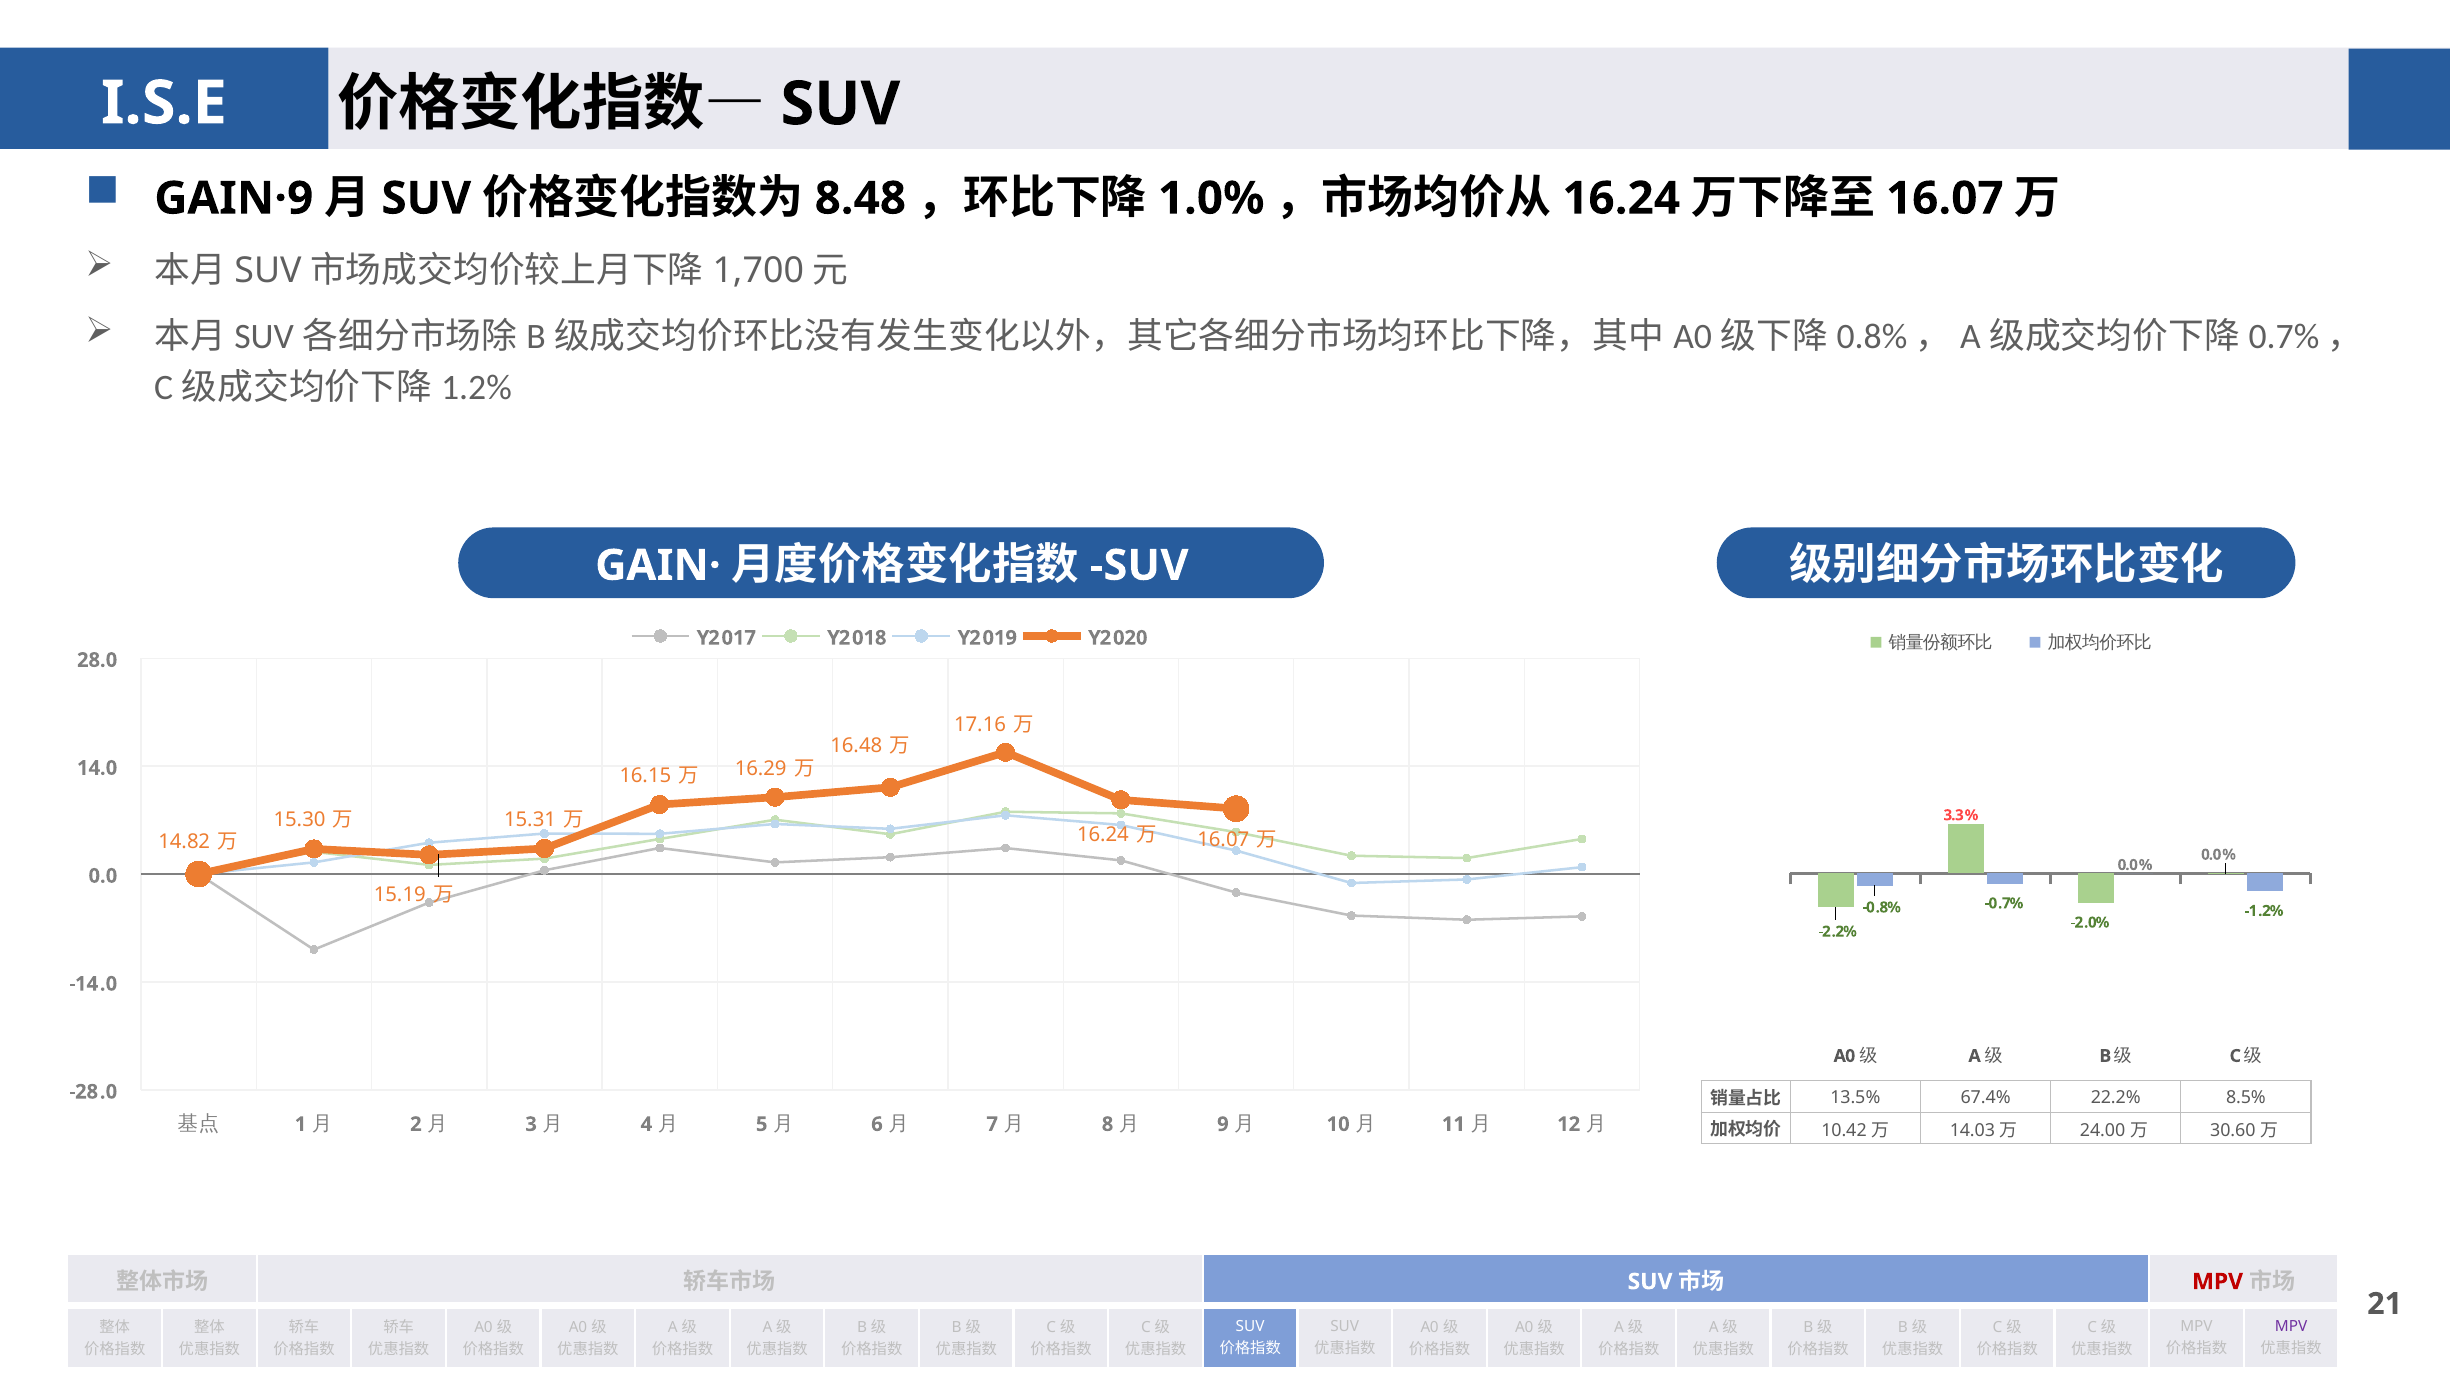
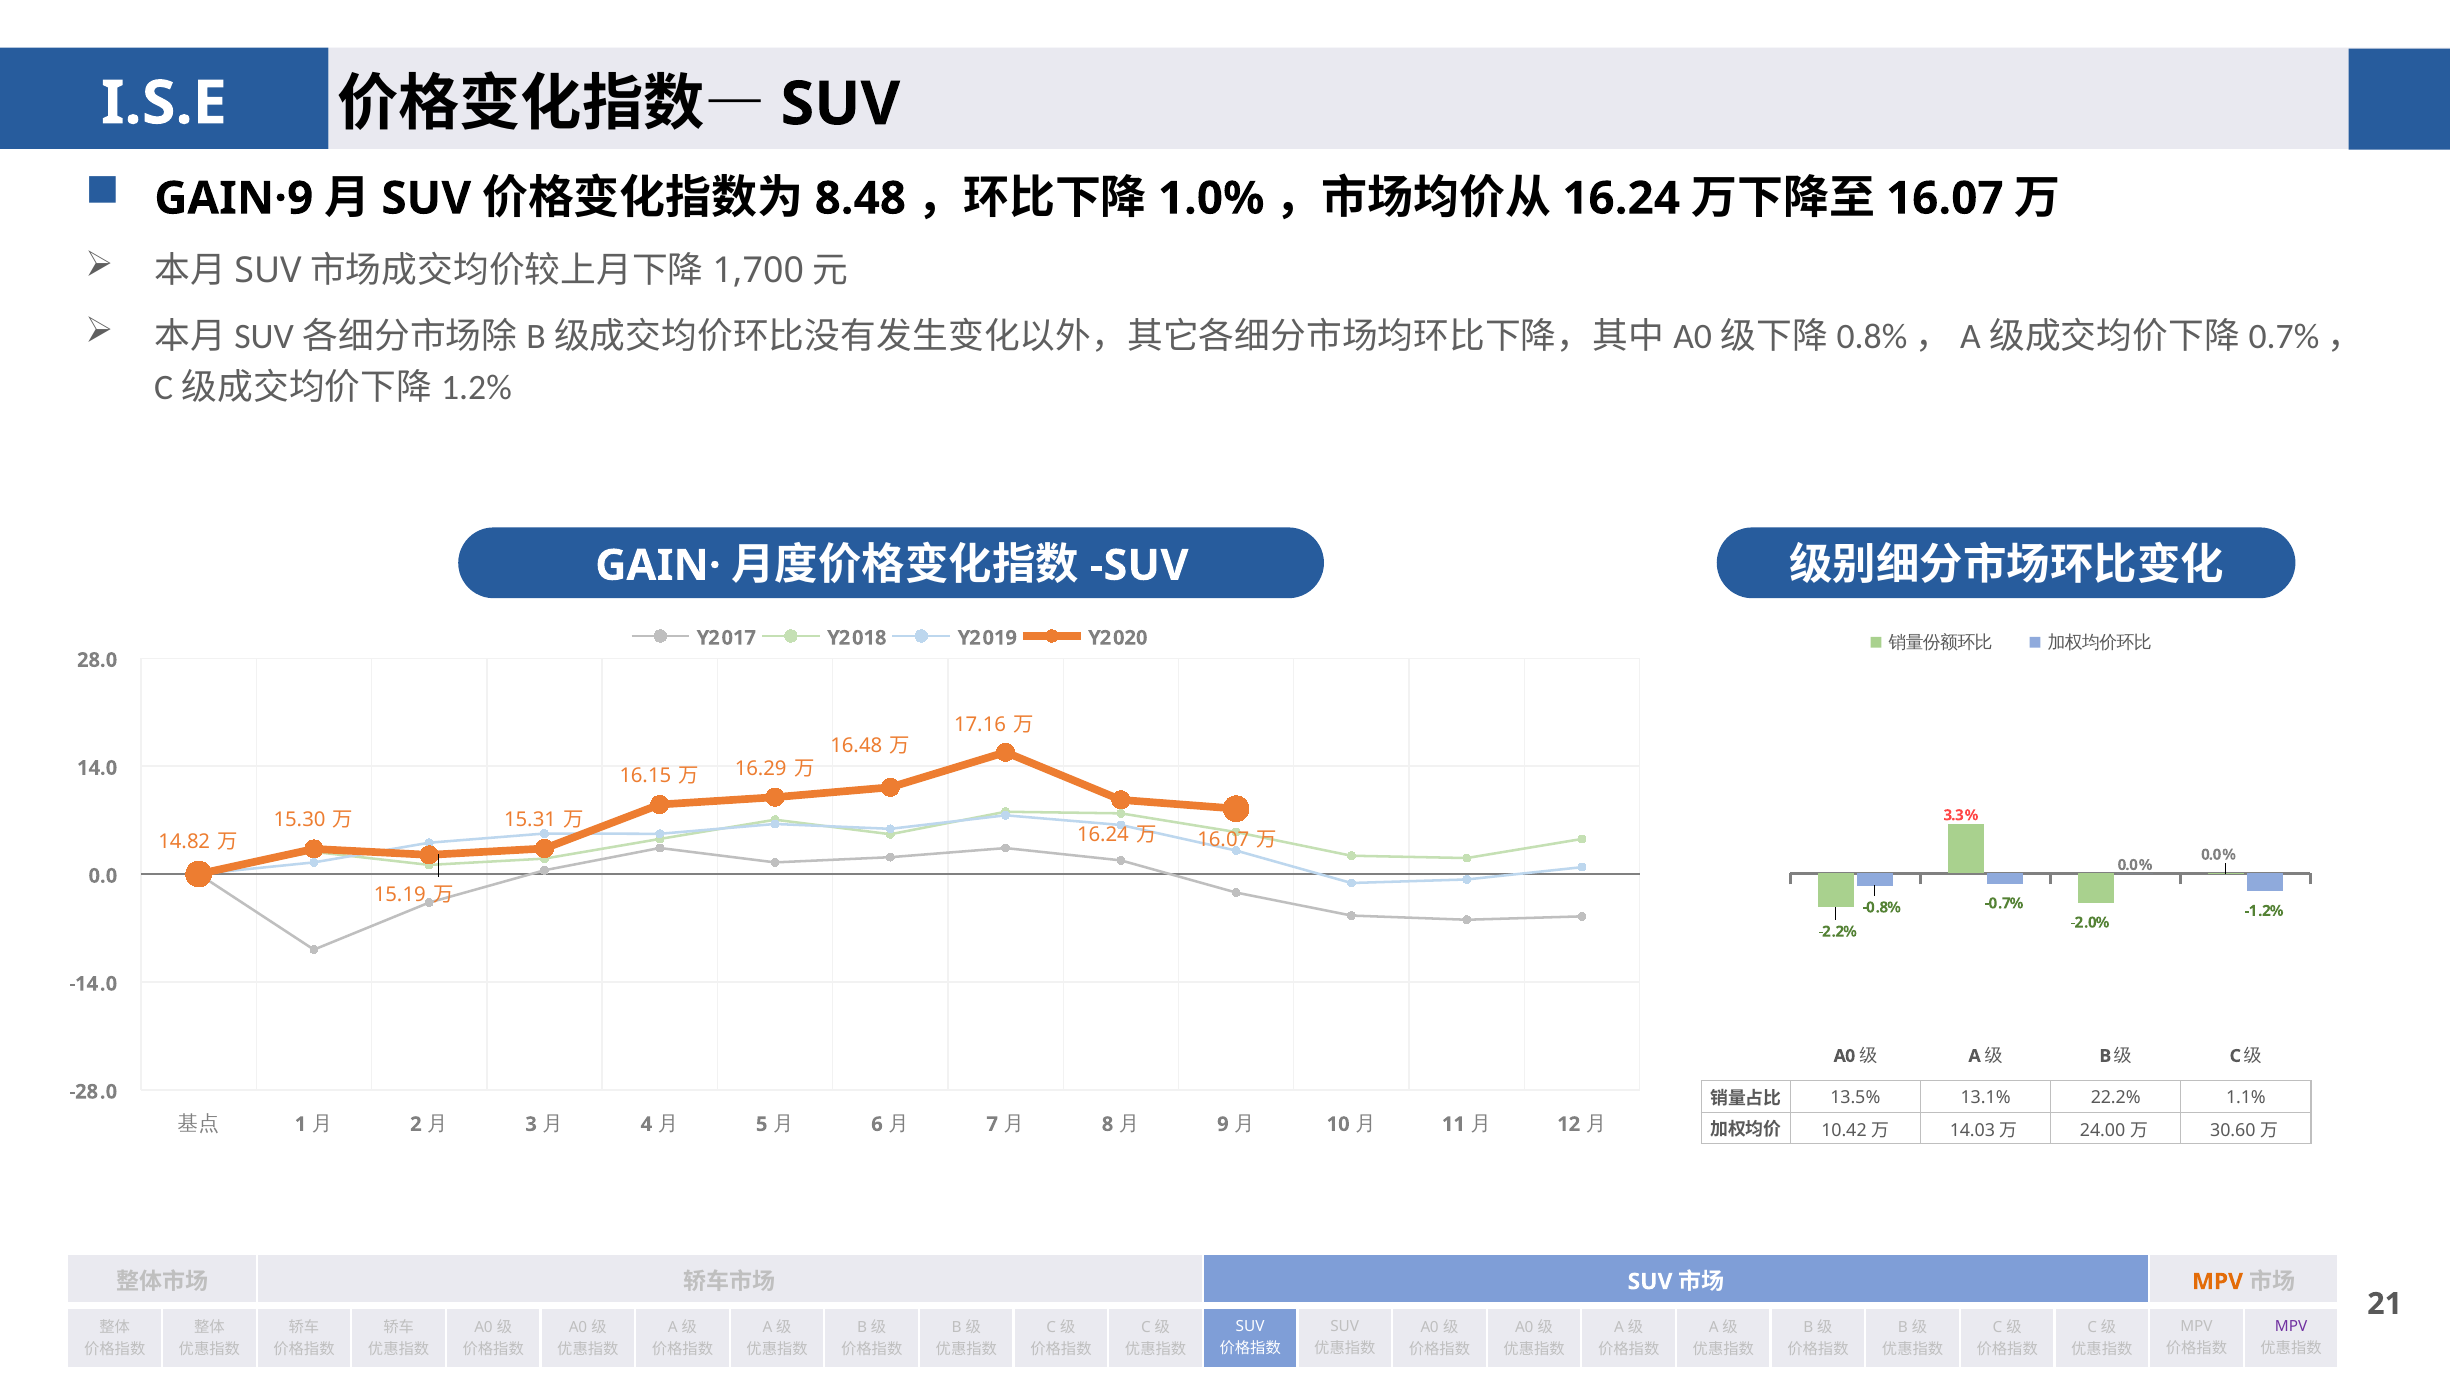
67.4%: 67.4% -> 13.1% (1986, 1098)
8.5%: 8.5% -> 1.1% (2246, 1098)
MPV colour: red -> orange (2218, 1282)
